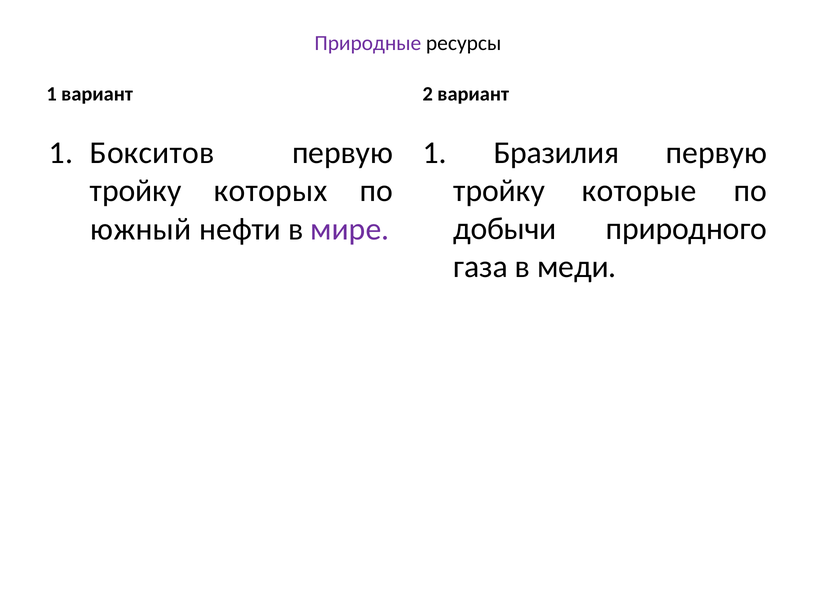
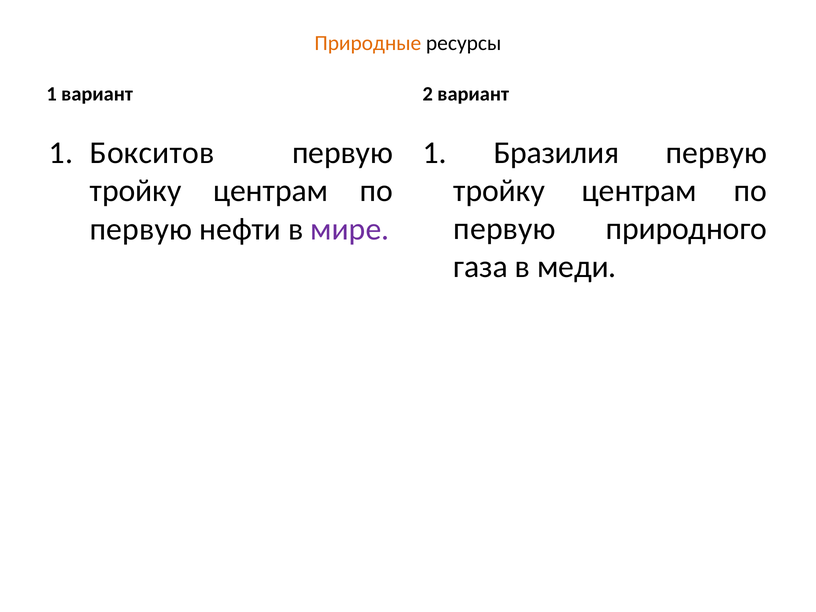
Природные colour: purple -> orange (368, 43)
которые: которые -> центрам (639, 191)
которых: которых -> центрам (271, 191)
добычи: добычи -> первую (505, 229)
южный: южный -> первую (141, 229)
